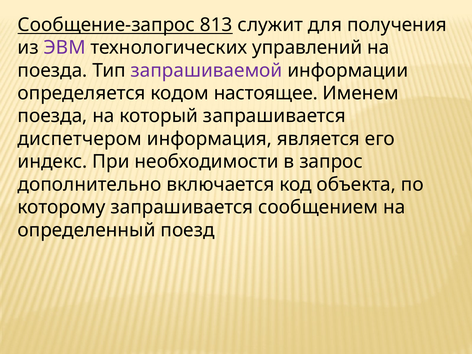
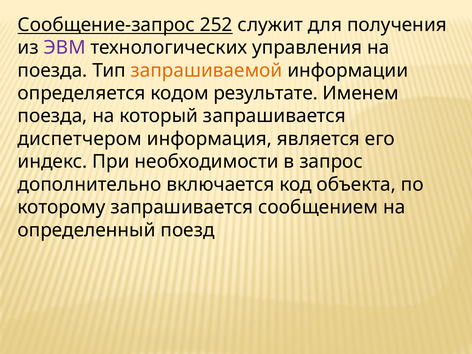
813: 813 -> 252 (216, 25)
управлений: управлений -> управления (307, 48)
запрашиваемой colour: purple -> orange (207, 70)
настоящее: настоящее -> результате (266, 93)
